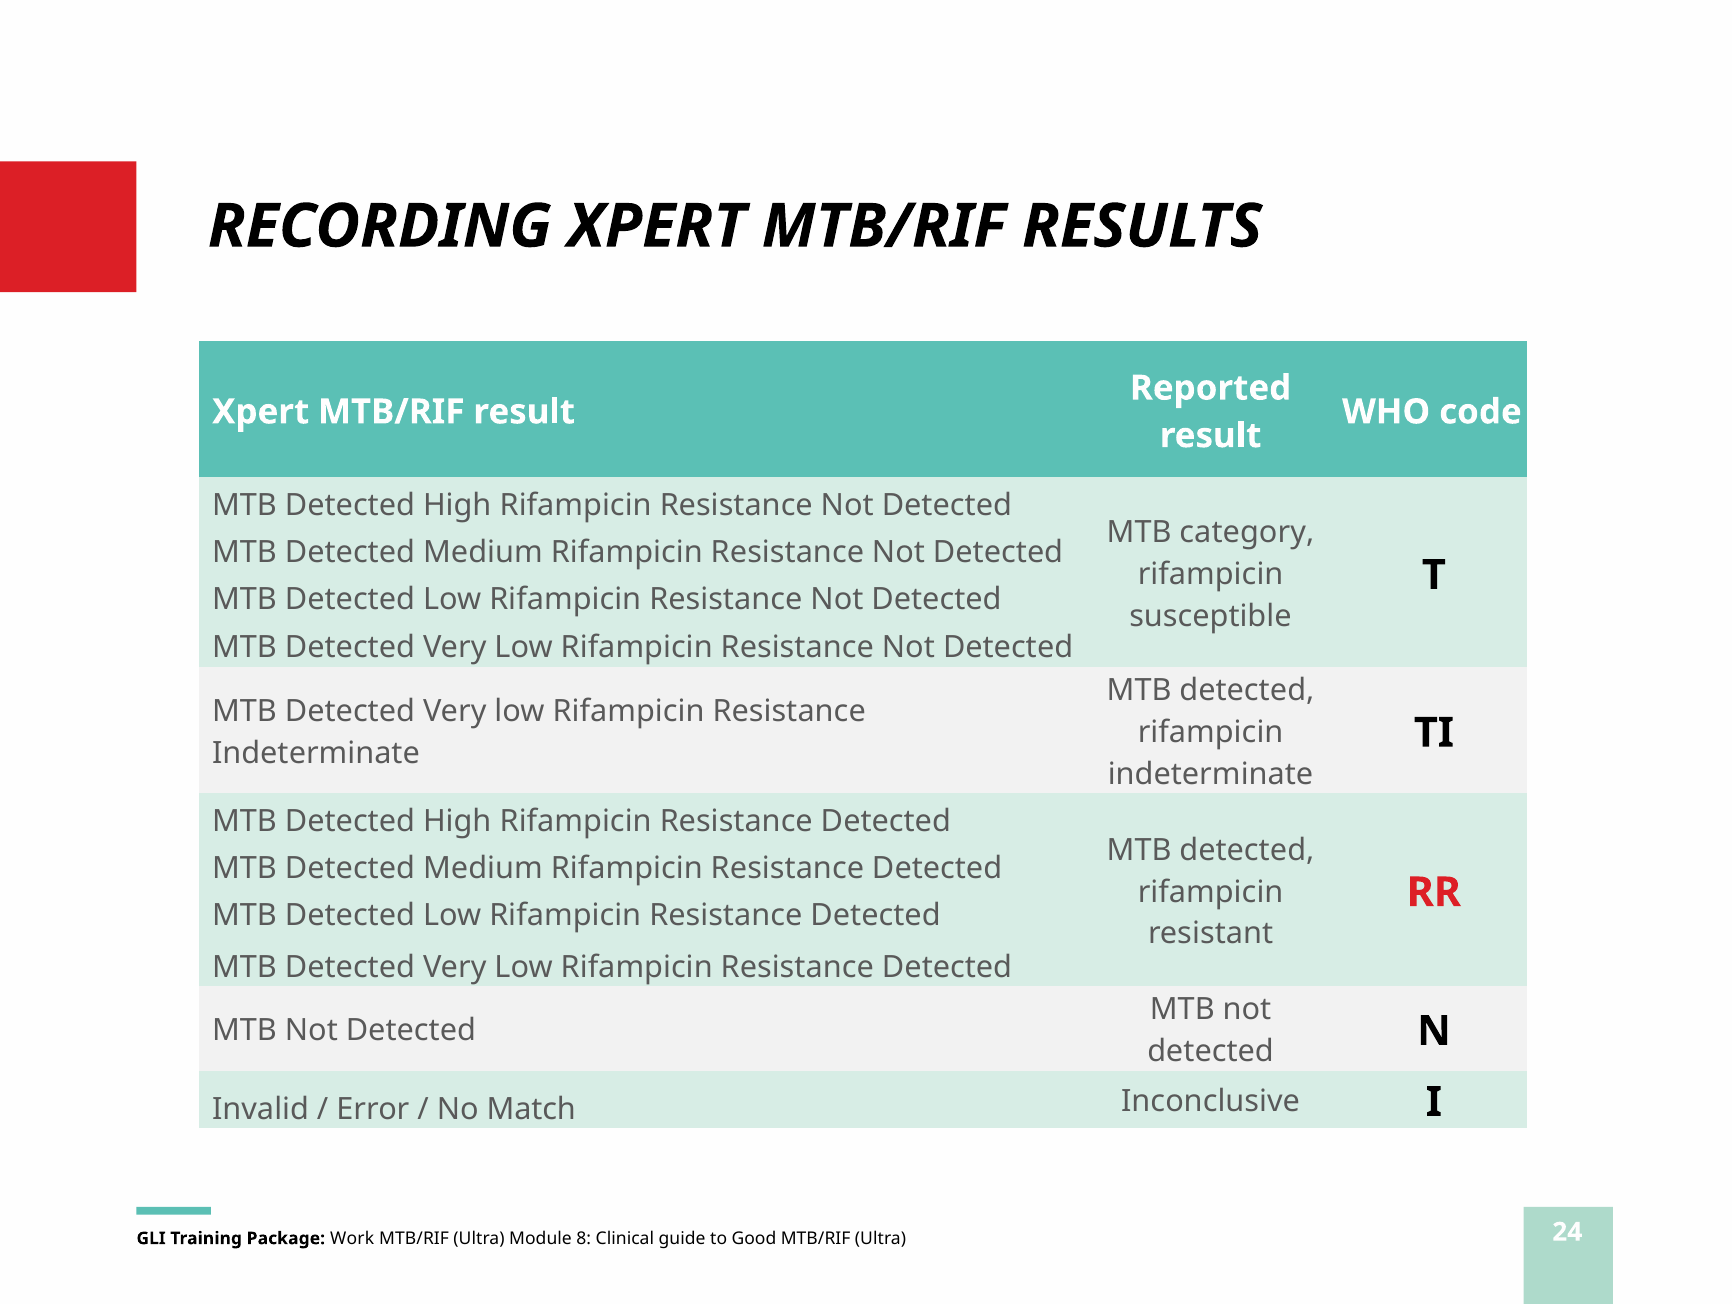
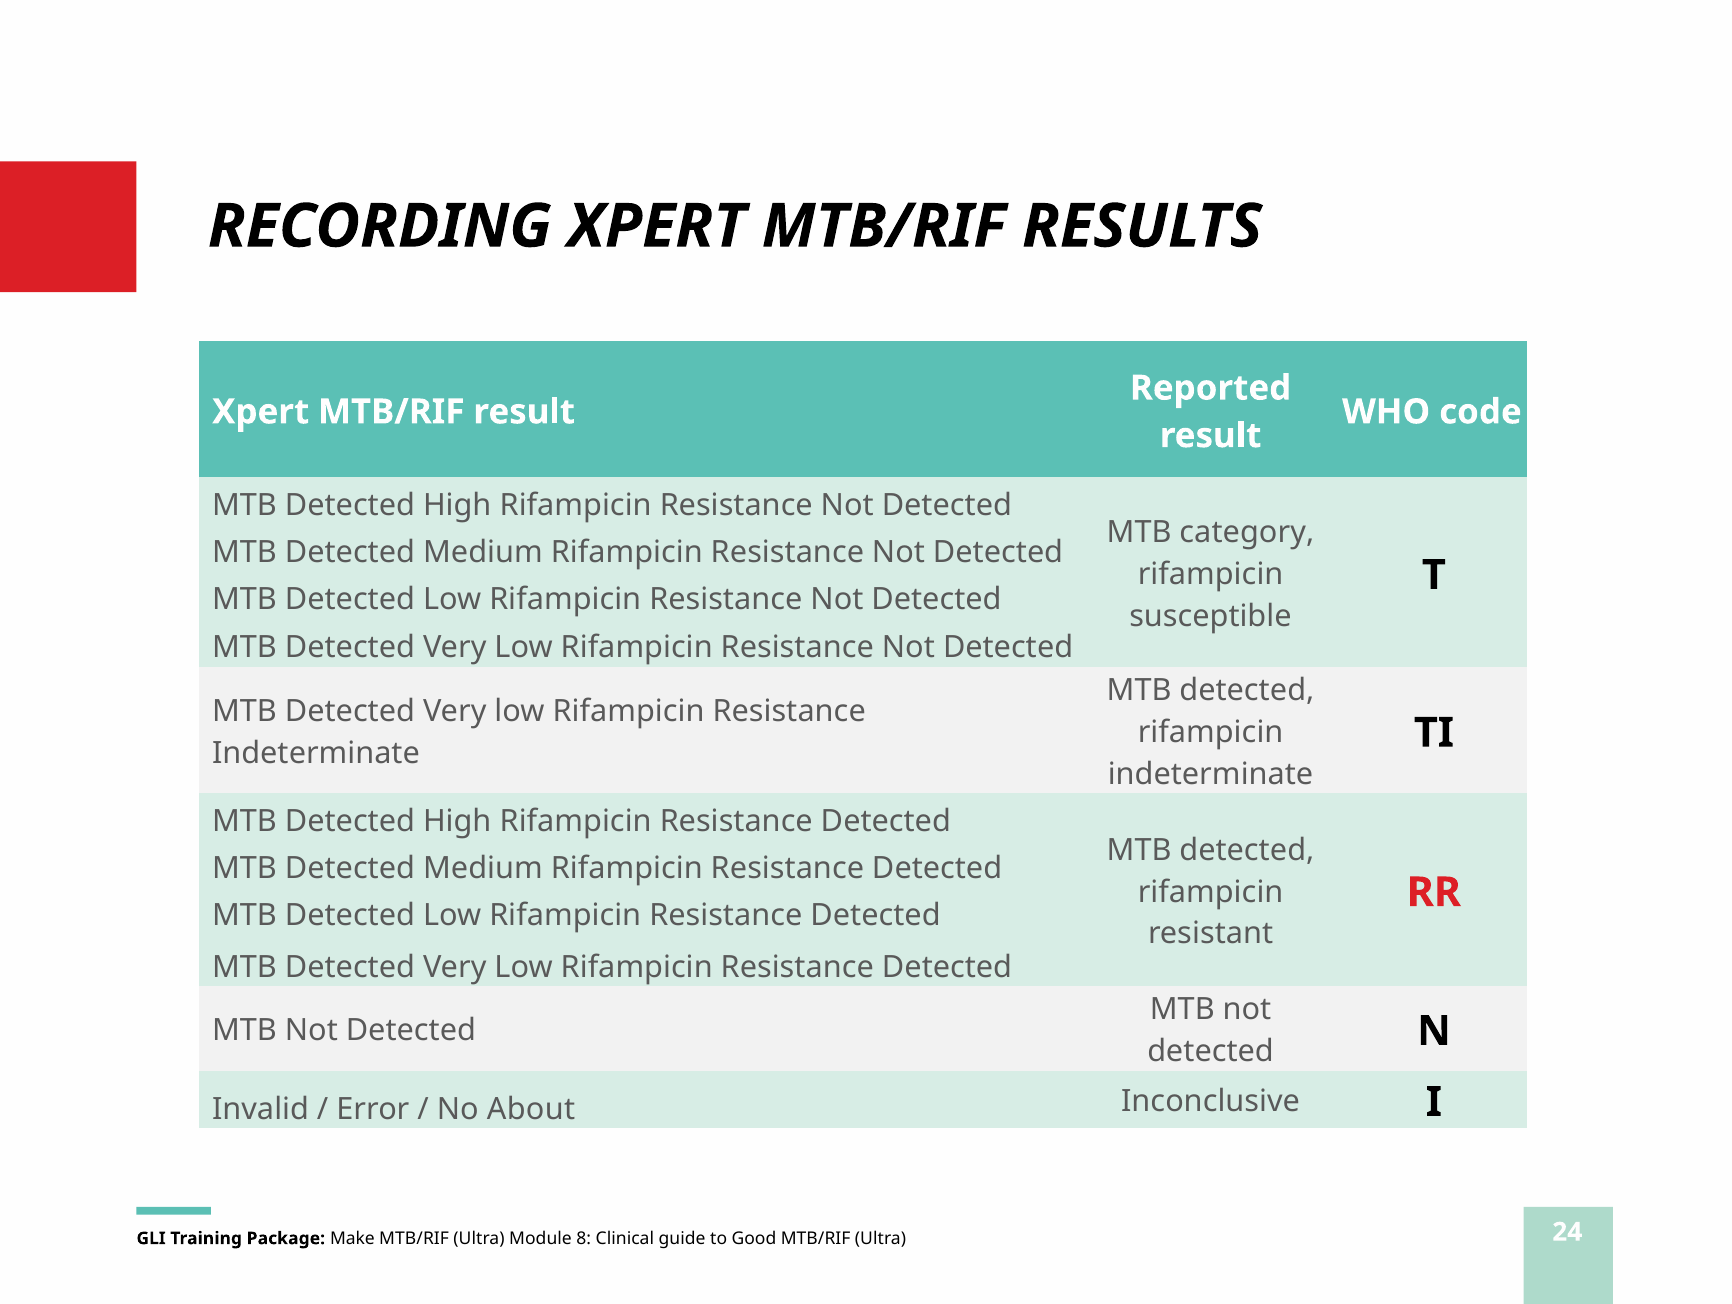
Match: Match -> About (531, 1109)
Work: Work -> Make (352, 1238)
